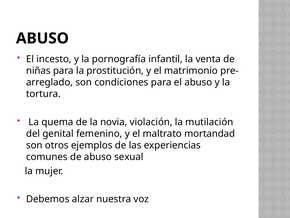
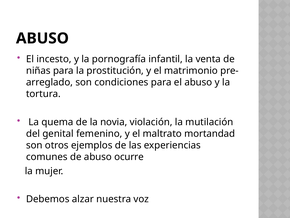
sexual: sexual -> ocurre (129, 157)
